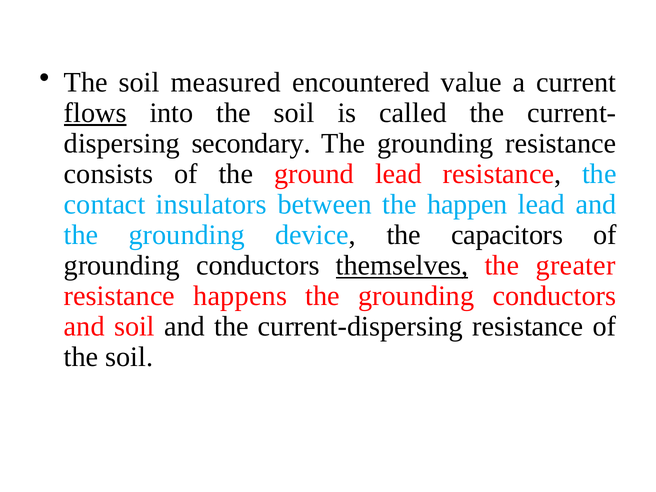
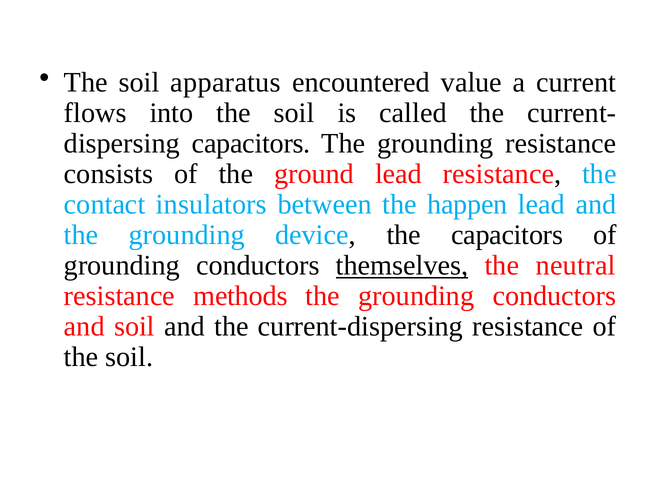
measured: measured -> apparatus (226, 82)
flows underline: present -> none (95, 113)
secondary: secondary -> capacitors (251, 143)
greater: greater -> neutral (576, 265)
happens: happens -> methods (240, 296)
